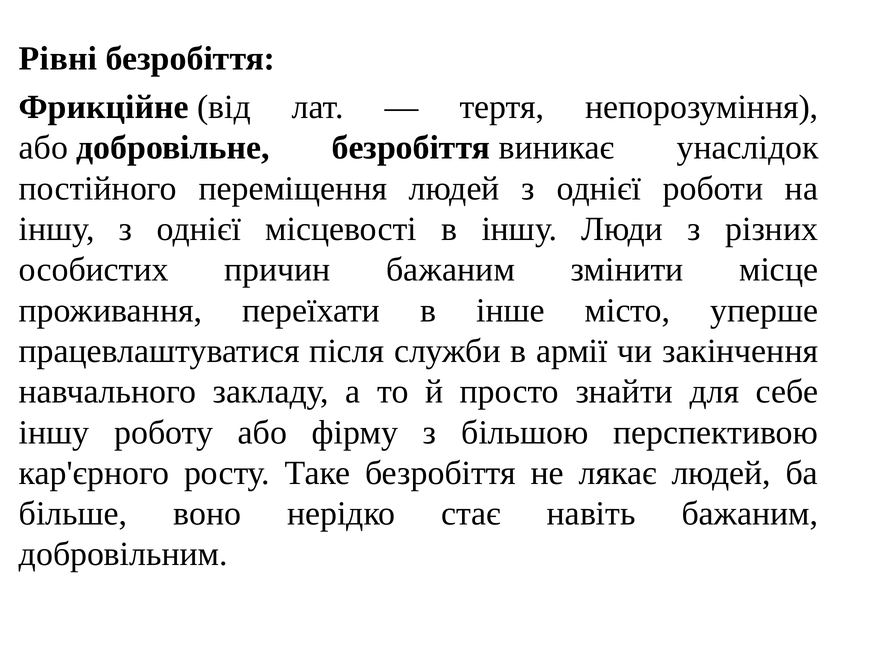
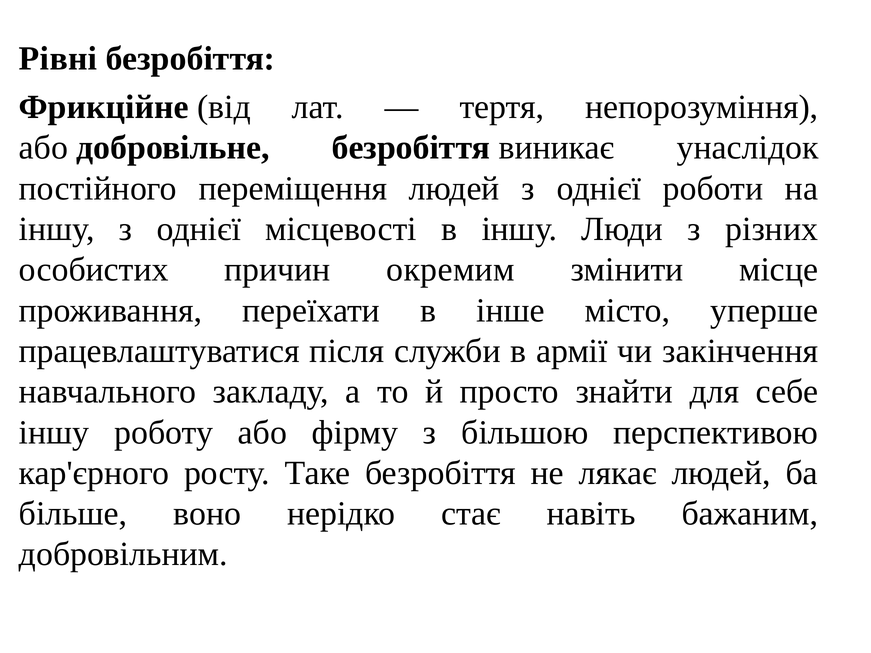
причин бажаним: бажаним -> окремим (451, 270)
